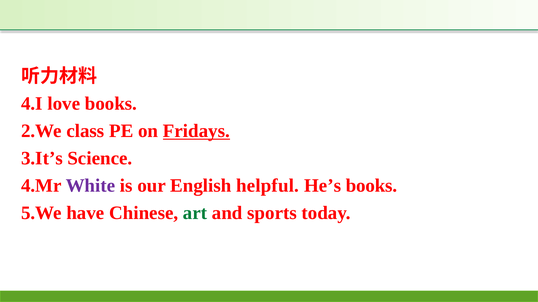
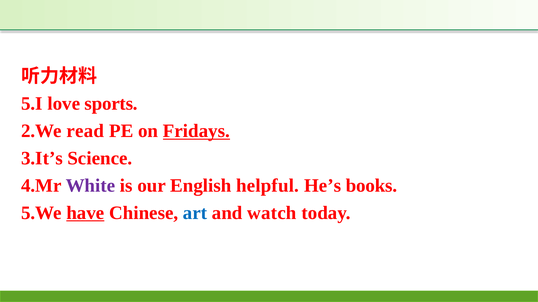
4.I: 4.I -> 5.I (32, 104)
love books: books -> sports (111, 104)
class: class -> read (85, 131)
have underline: none -> present (85, 213)
art colour: green -> blue (195, 213)
sports: sports -> watch (272, 213)
